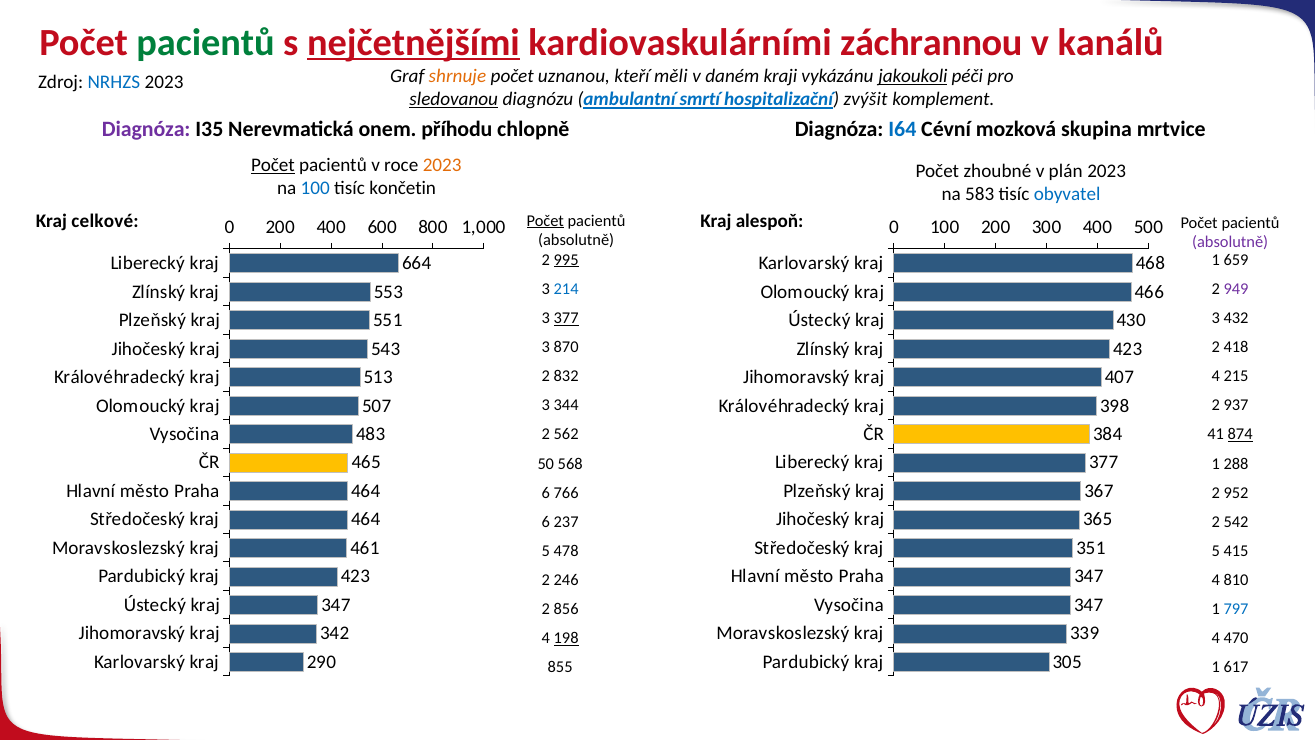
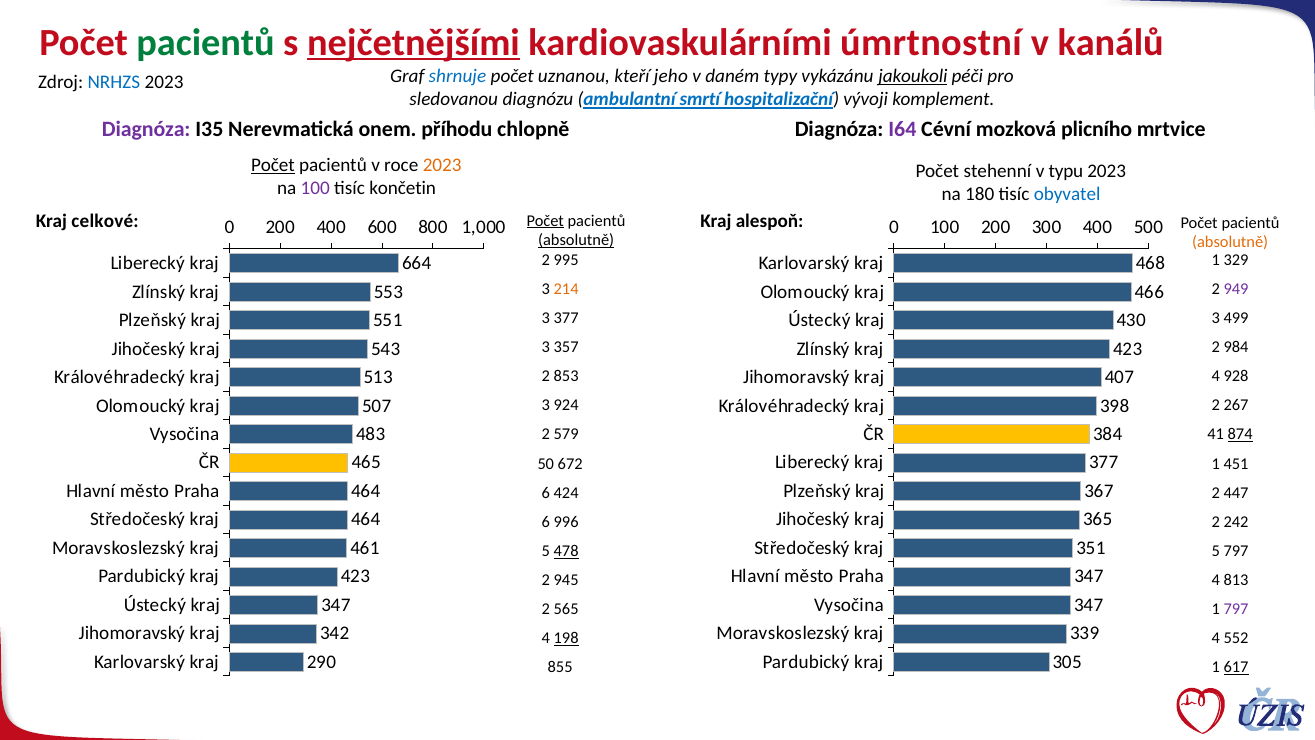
záchrannou: záchrannou -> úmrtnostní (931, 43)
shrnuje colour: orange -> blue (457, 76)
měli: měli -> jeho (671, 76)
kraji: kraji -> typy (780, 76)
sledovanou underline: present -> none (454, 99)
zvýšit: zvýšit -> vývoji (866, 99)
I64 colour: blue -> purple (902, 129)
skupina: skupina -> plicního (1097, 129)
zhoubné: zhoubné -> stehenní (997, 171)
plán: plán -> typu (1066, 171)
100 colour: blue -> purple (315, 188)
583: 583 -> 180 (980, 194)
absolutně underline: none -> present (576, 240)
absolutně colour: purple -> orange (1230, 242)
995 underline: present -> none (566, 260)
659: 659 -> 329 (1236, 260)
214 colour: blue -> orange (566, 289)
377 underline: present -> none (566, 318)
432: 432 -> 499 (1236, 318)
870: 870 -> 357 (566, 347)
418: 418 -> 984 (1236, 347)
832: 832 -> 853 (566, 376)
215: 215 -> 928 (1236, 376)
344: 344 -> 924 (566, 405)
937: 937 -> 267 (1236, 405)
562: 562 -> 579 (566, 434)
568: 568 -> 672 (570, 463)
288: 288 -> 451 (1236, 463)
766: 766 -> 424 (566, 493)
952: 952 -> 447 (1236, 493)
237: 237 -> 996 (566, 522)
542: 542 -> 242 (1236, 522)
478 underline: none -> present (566, 551)
5 415: 415 -> 797 (1236, 551)
246: 246 -> 945 (566, 580)
810: 810 -> 813 (1236, 580)
856: 856 -> 565 (566, 609)
797 colour: blue -> purple (1236, 609)
470: 470 -> 552 (1236, 638)
617 underline: none -> present (1236, 667)
